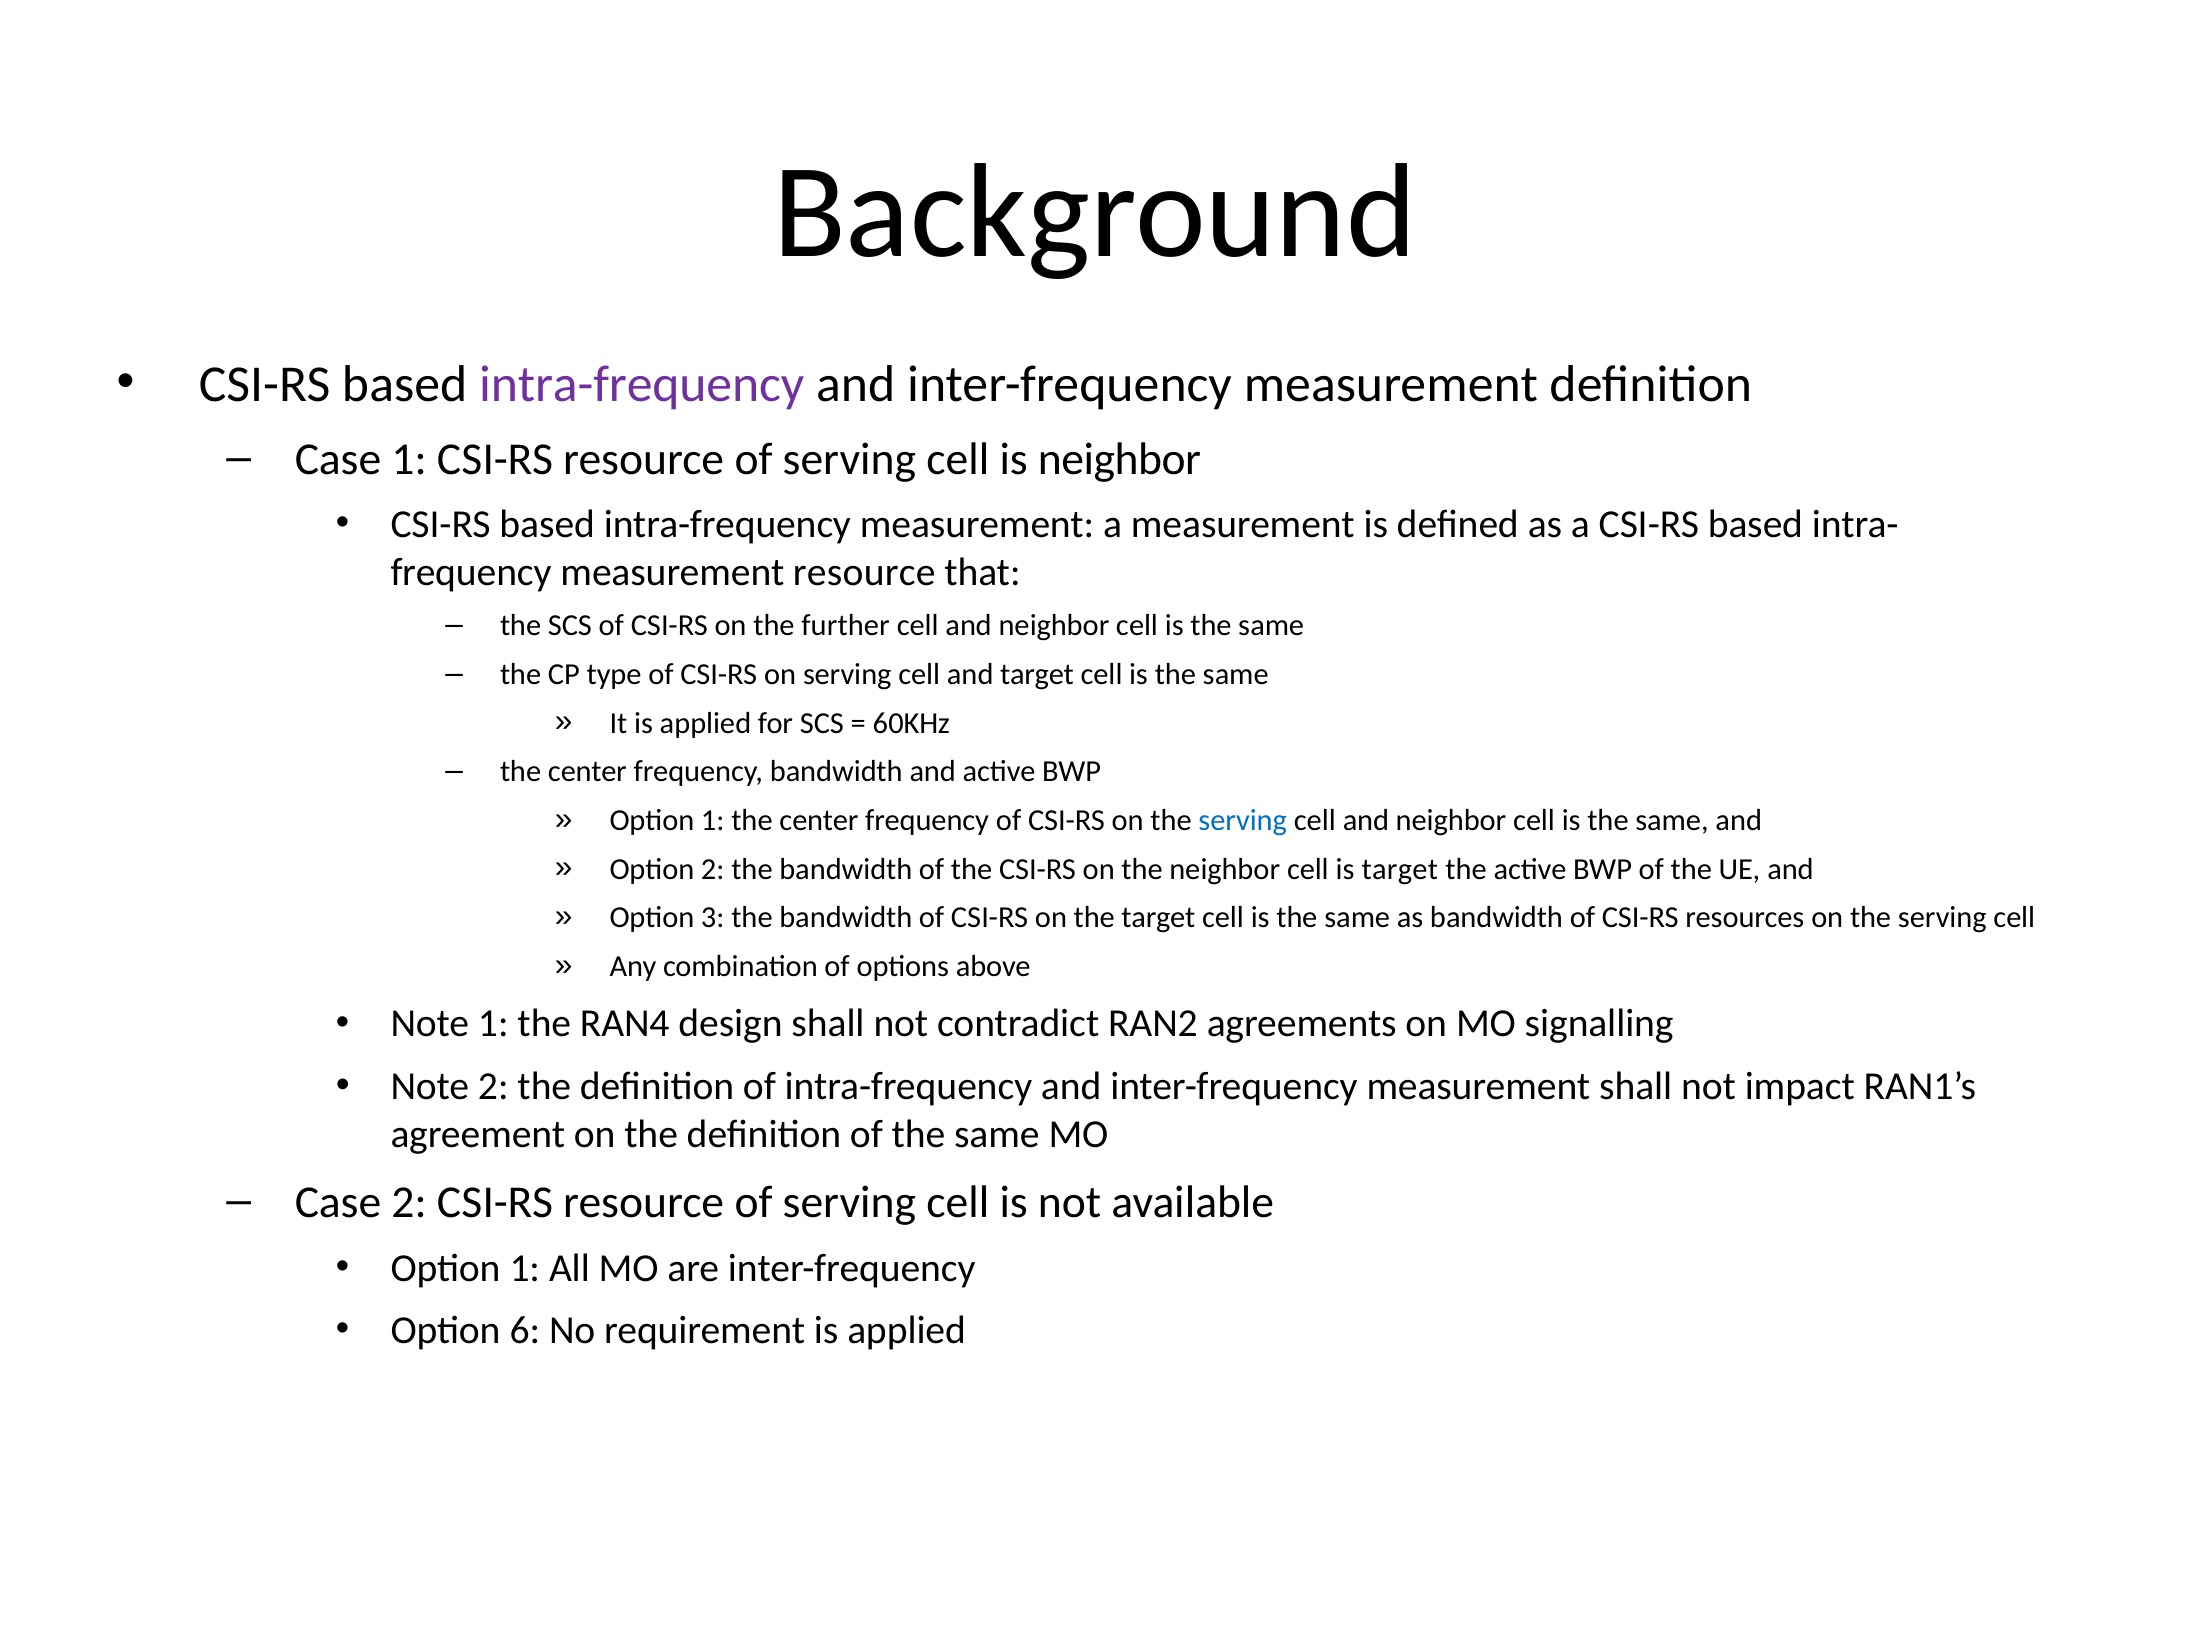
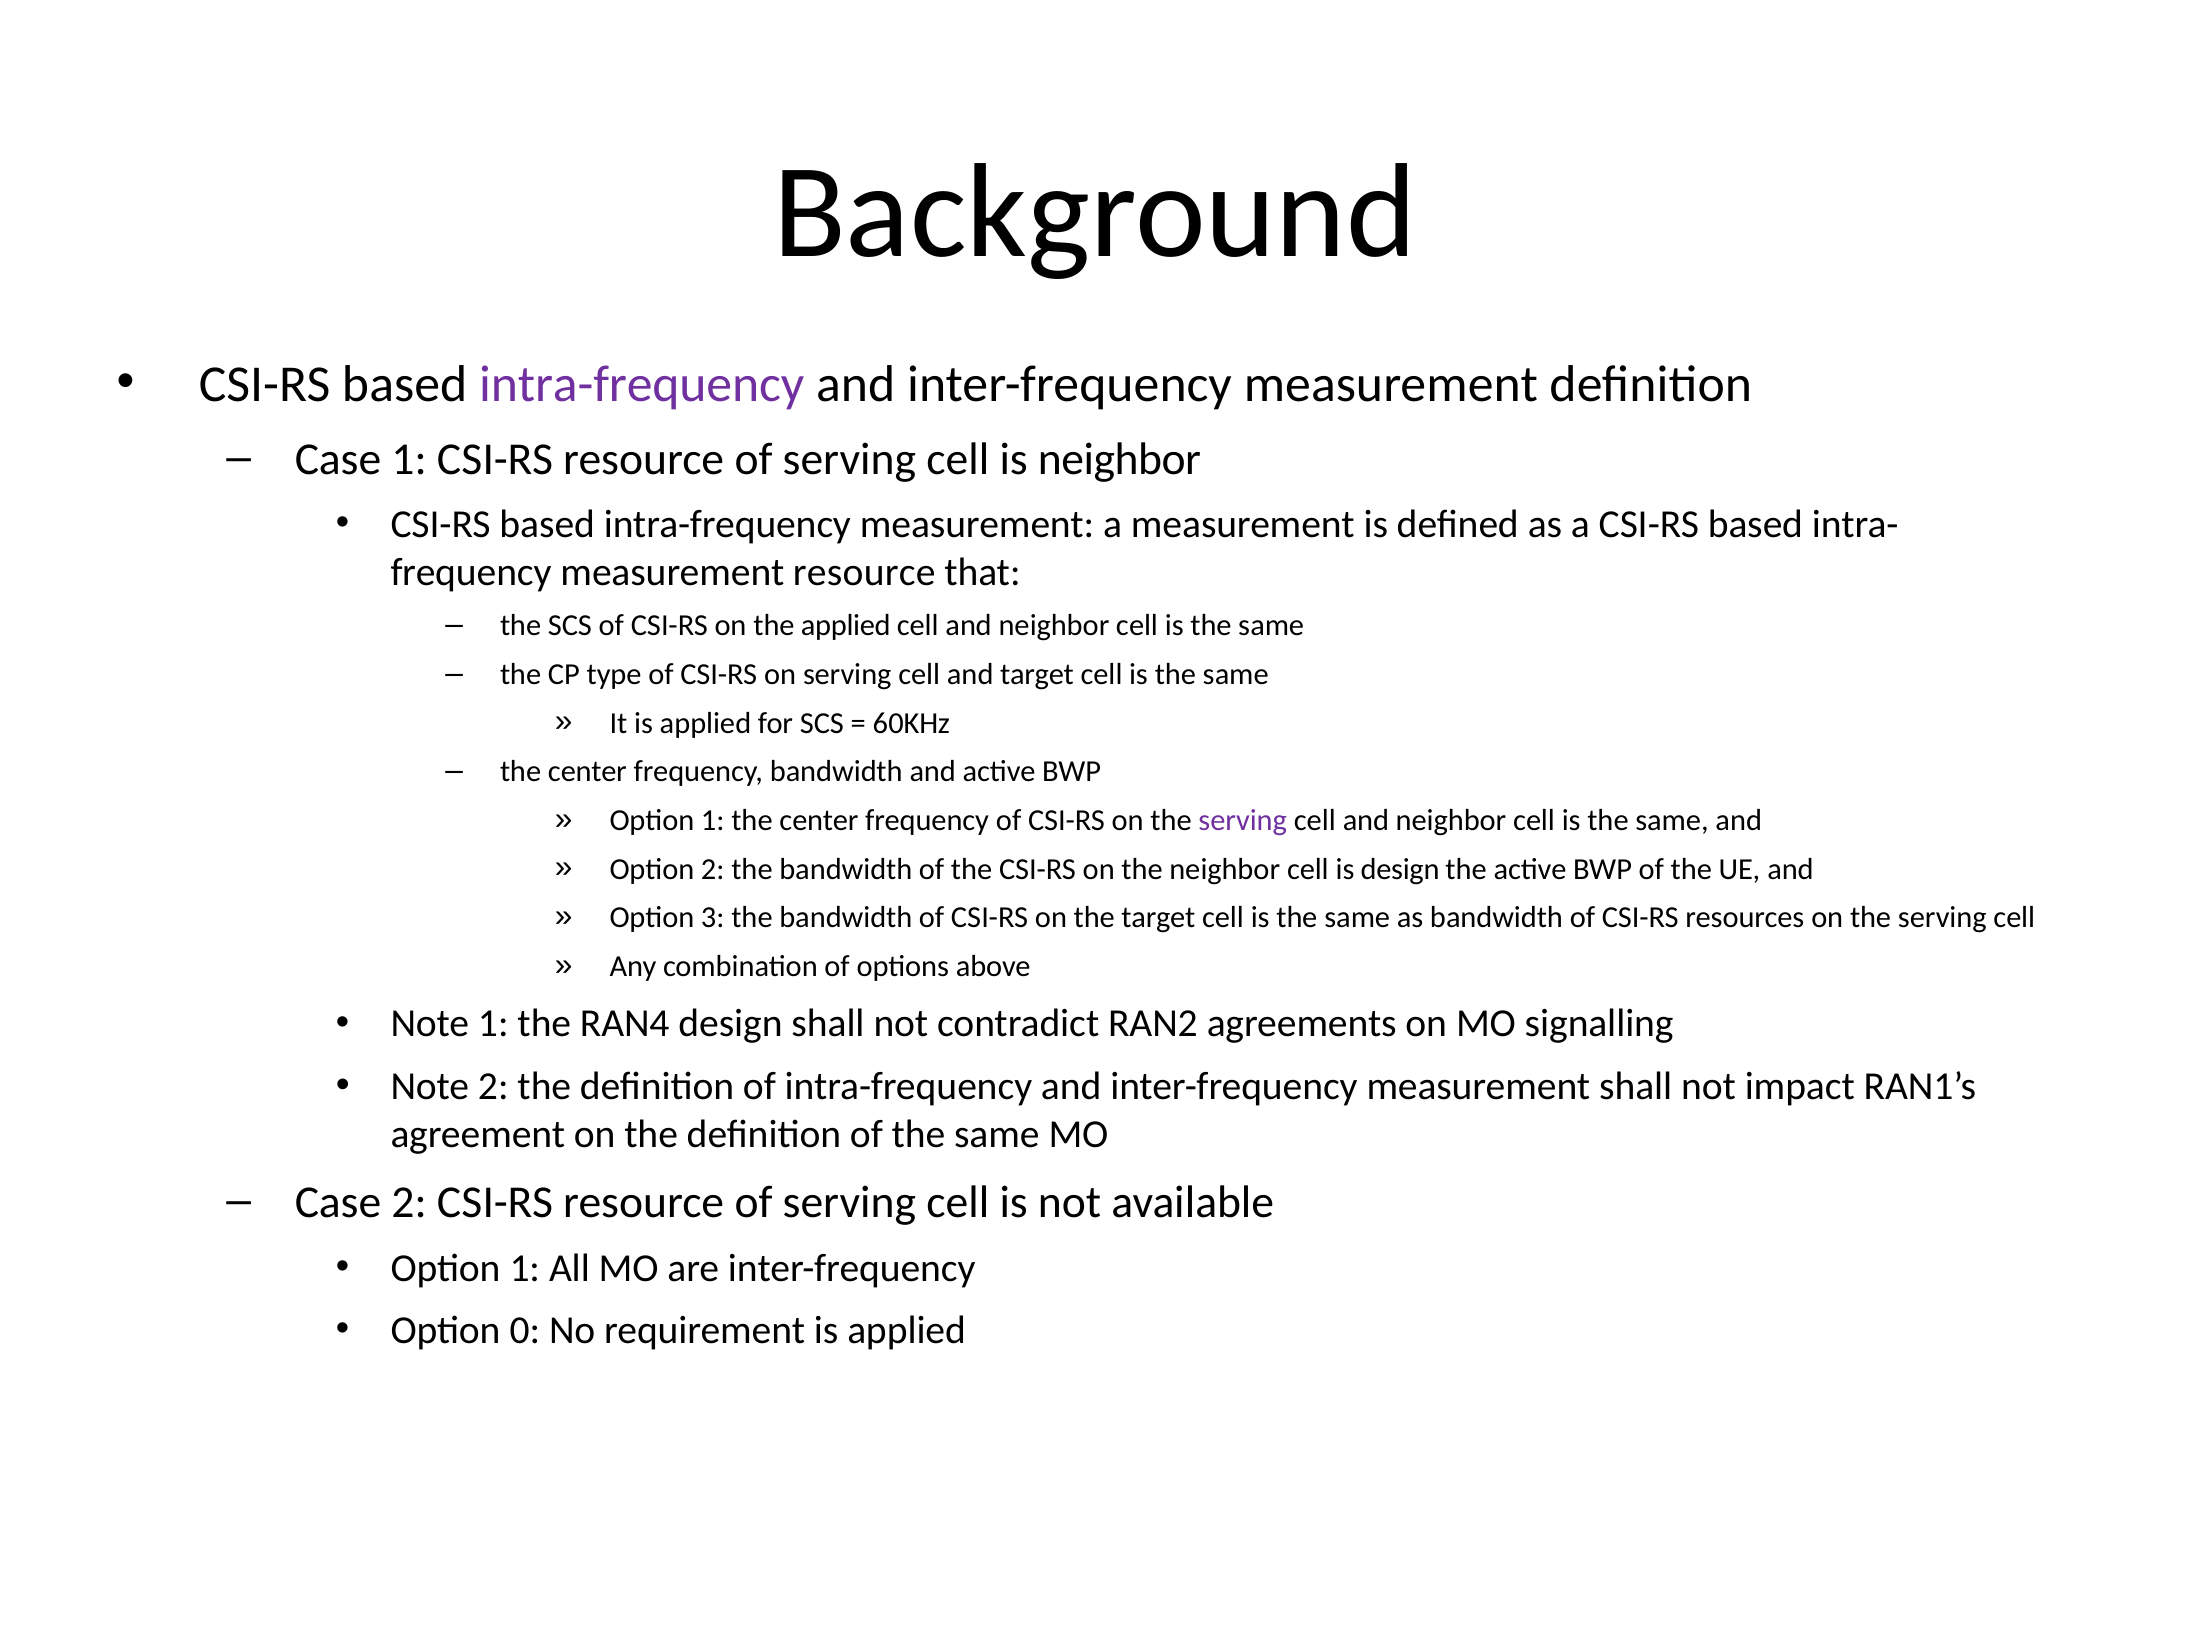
the further: further -> applied (846, 626)
serving colour: blue -> purple (1243, 821)
is target: target -> design (1400, 869)
6: 6 -> 0 (525, 1330)
